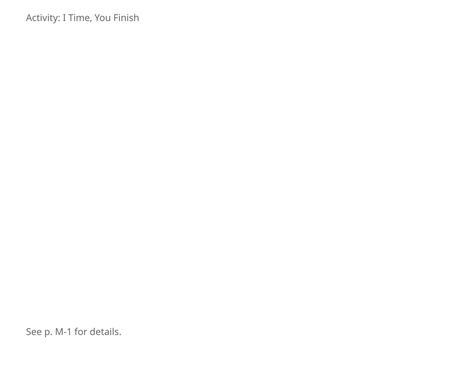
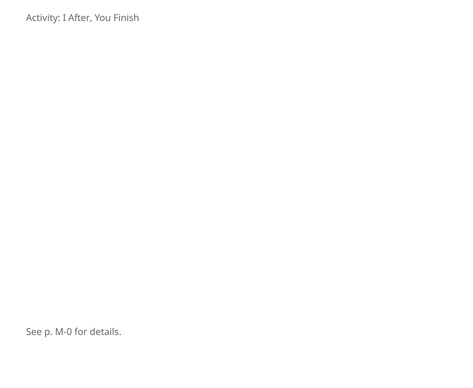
Time: Time -> After (80, 18)
M-1: M-1 -> M-0 (64, 332)
